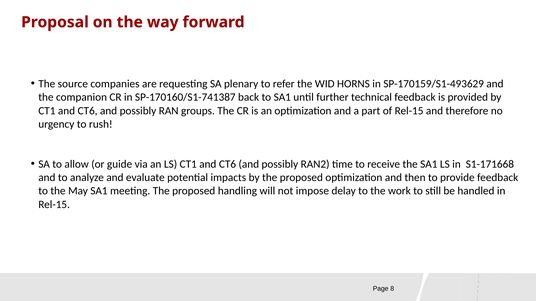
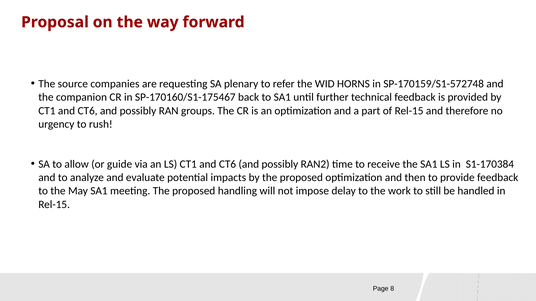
SP-170159/S1-493629: SP-170159/S1-493629 -> SP-170159/S1-572748 (434, 84)
SP-170160/S1-741387: SP-170160/S1-741387 -> SP-170160/S1-175467 (185, 97)
S1-171668: S1-171668 -> S1-170384 (490, 164)
